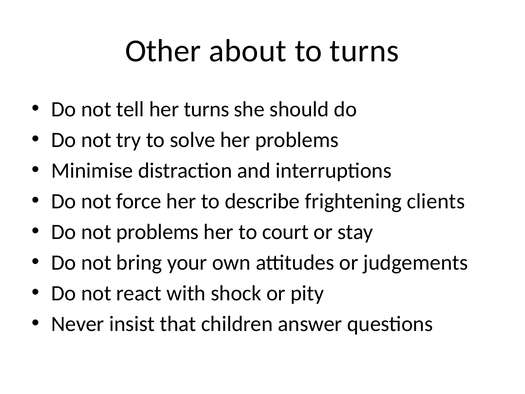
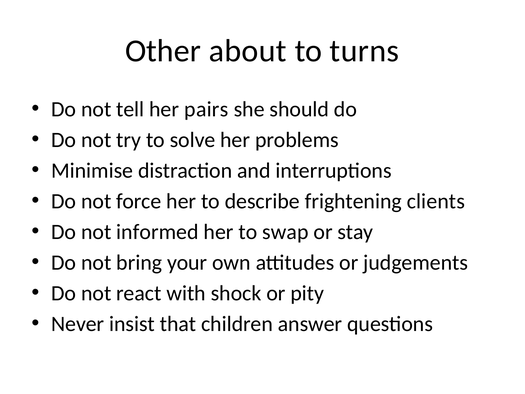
her turns: turns -> pairs (206, 109)
not problems: problems -> informed (157, 232)
court: court -> swap (285, 232)
